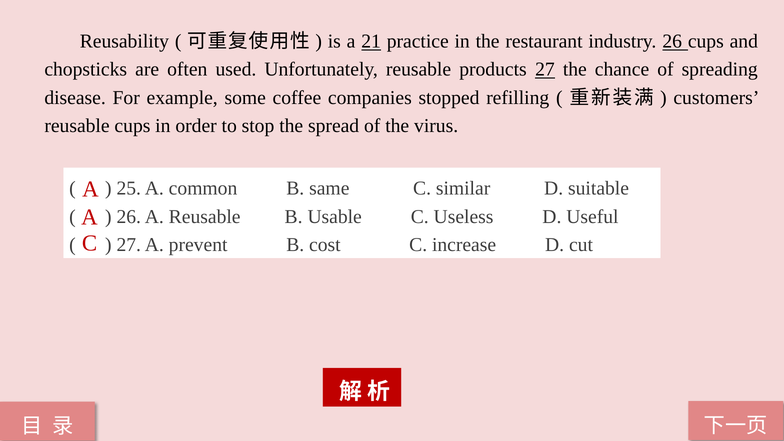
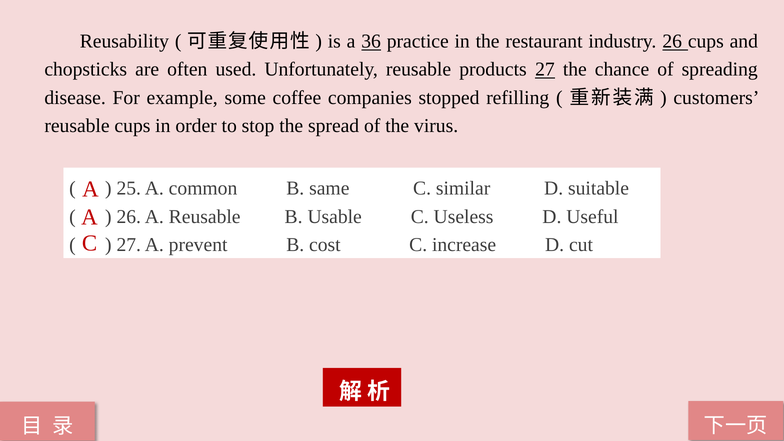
21: 21 -> 36 (371, 41)
